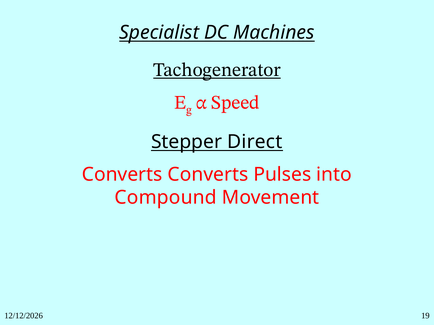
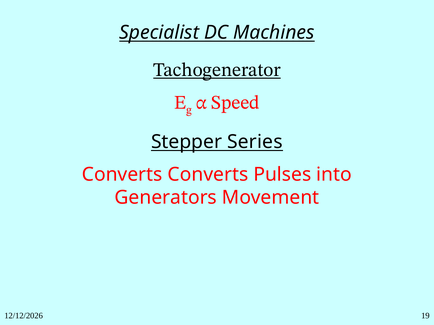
Direct: Direct -> Series (255, 142)
Compound: Compound -> Generators (166, 198)
